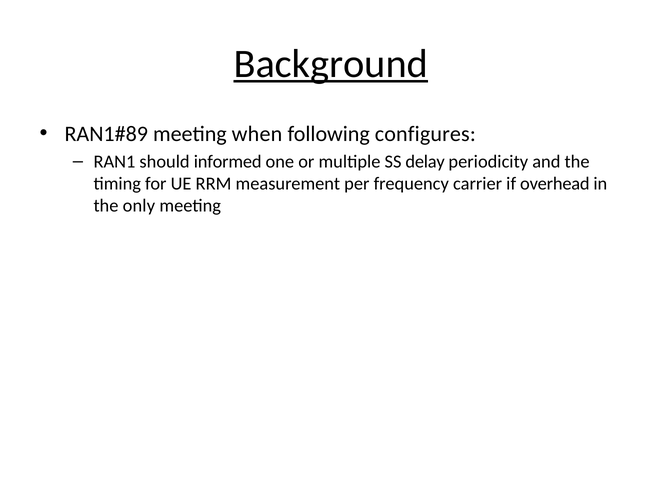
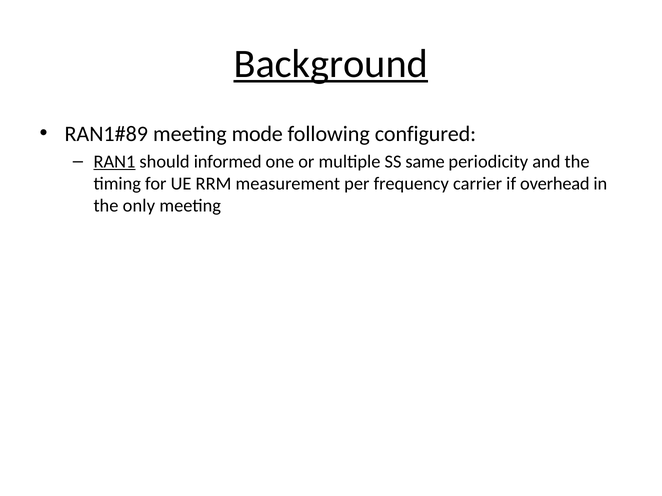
when: when -> mode (257, 134)
configures: configures -> configured (425, 134)
RAN1 underline: none -> present (114, 162)
delay: delay -> same (425, 162)
